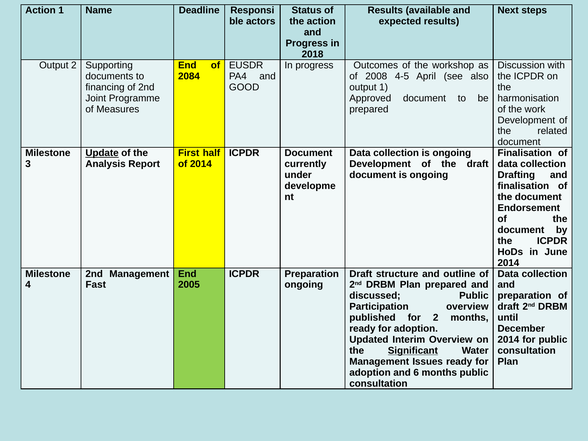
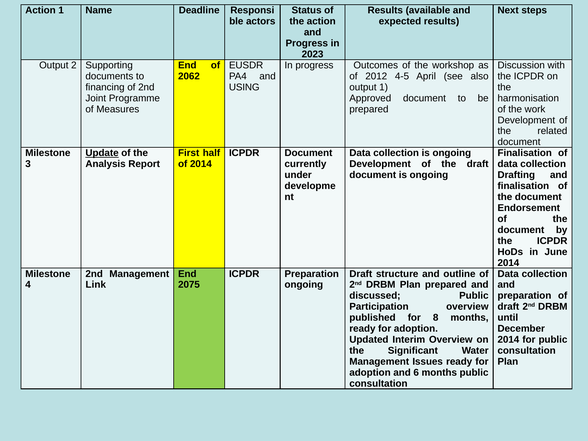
2018: 2018 -> 2023 (313, 54)
2084: 2084 -> 2062 (189, 76)
2008: 2008 -> 2012 (376, 76)
GOOD: GOOD -> USING (244, 87)
Fast: Fast -> Link (96, 285)
2005: 2005 -> 2075 (189, 285)
for 2: 2 -> 8 (436, 318)
Significant underline: present -> none (413, 351)
